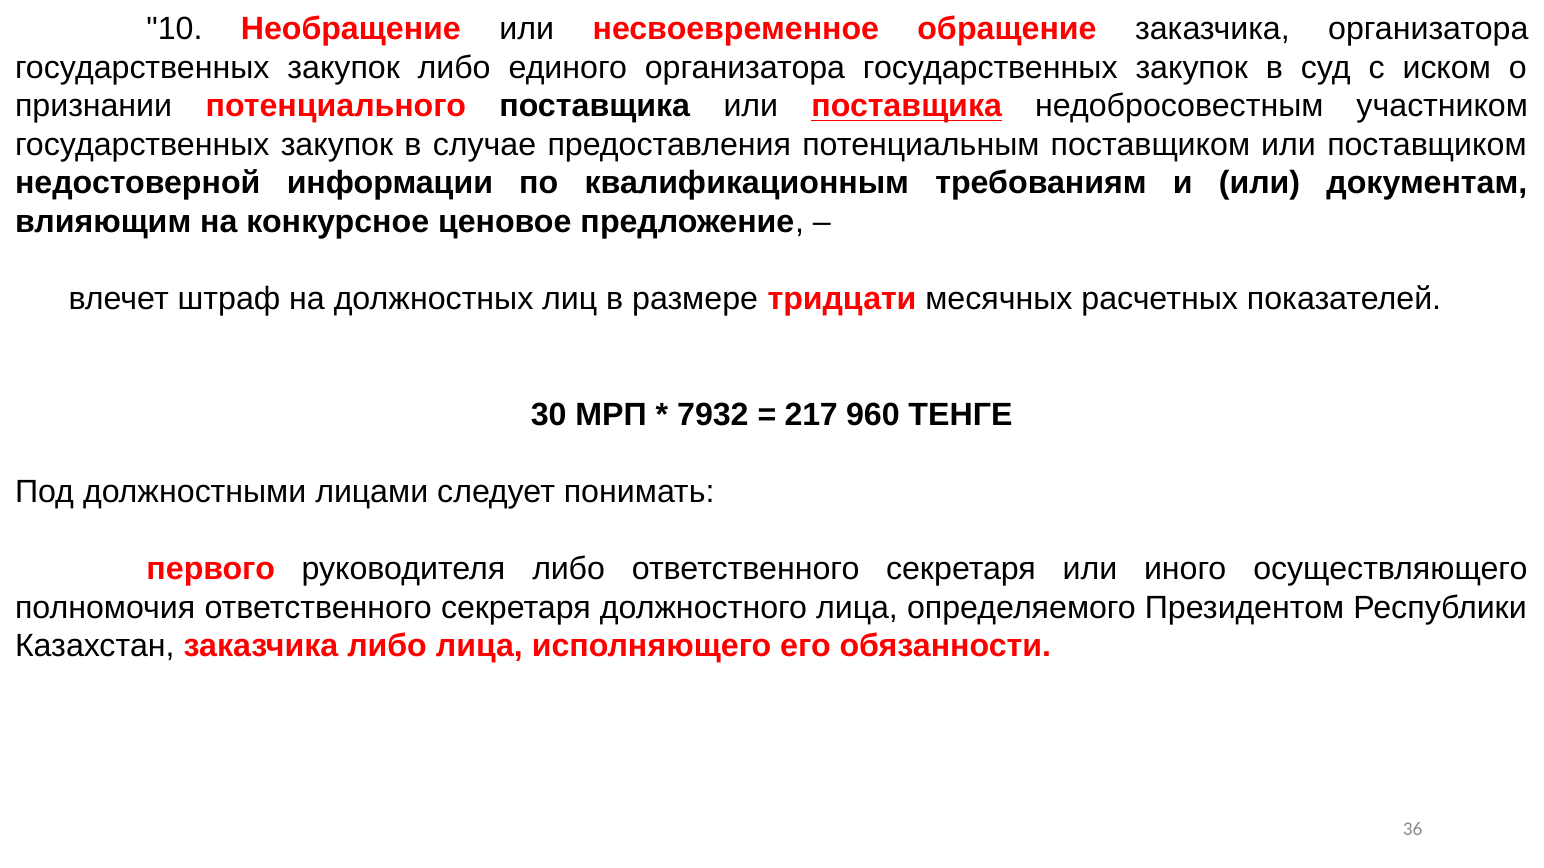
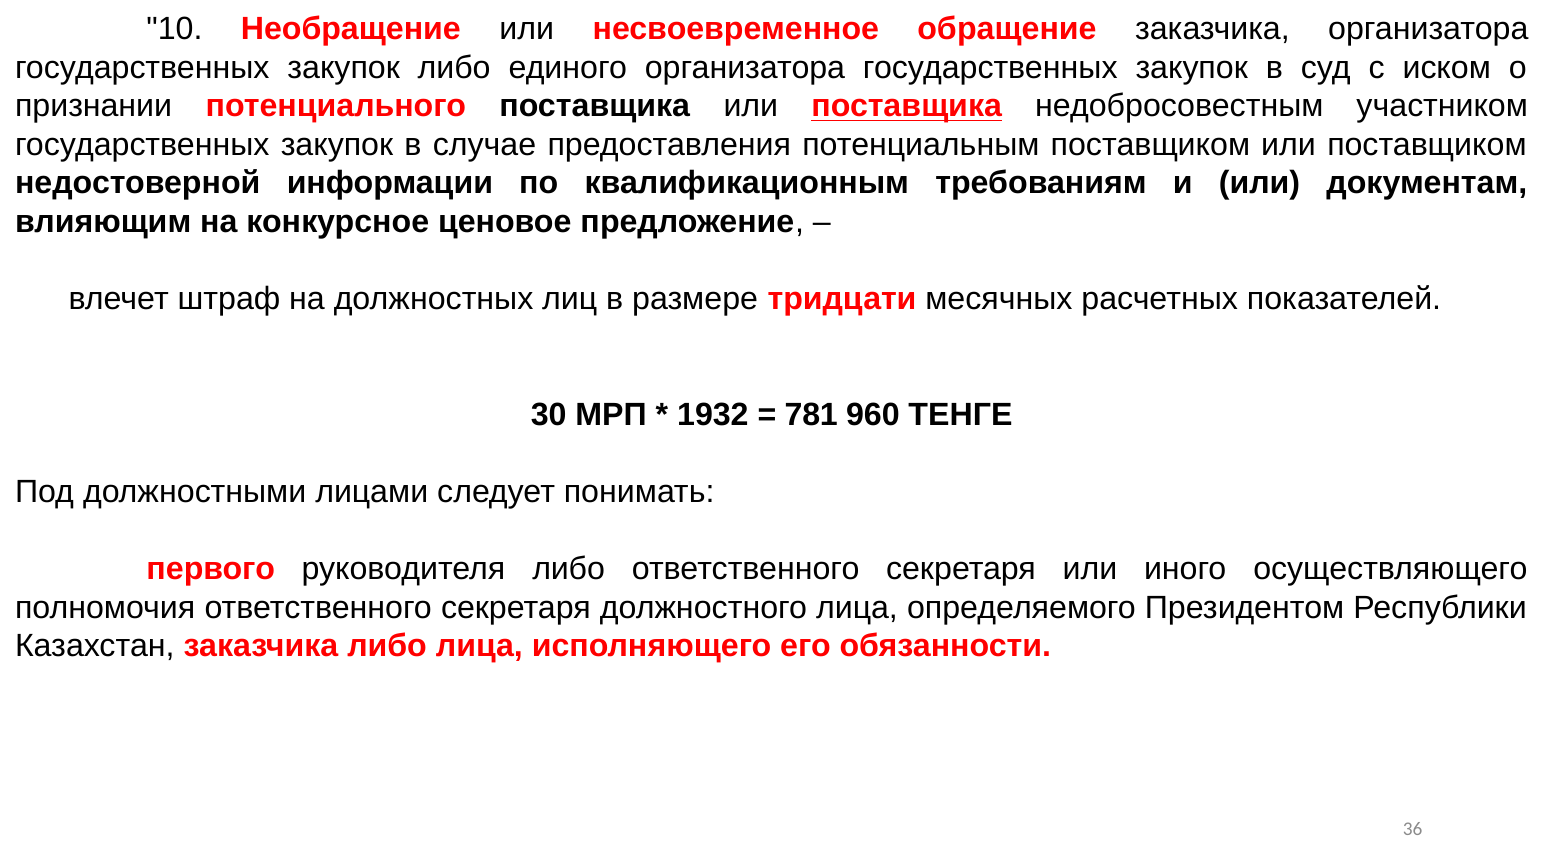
7932: 7932 -> 1932 (713, 415)
217: 217 -> 781 (811, 415)
